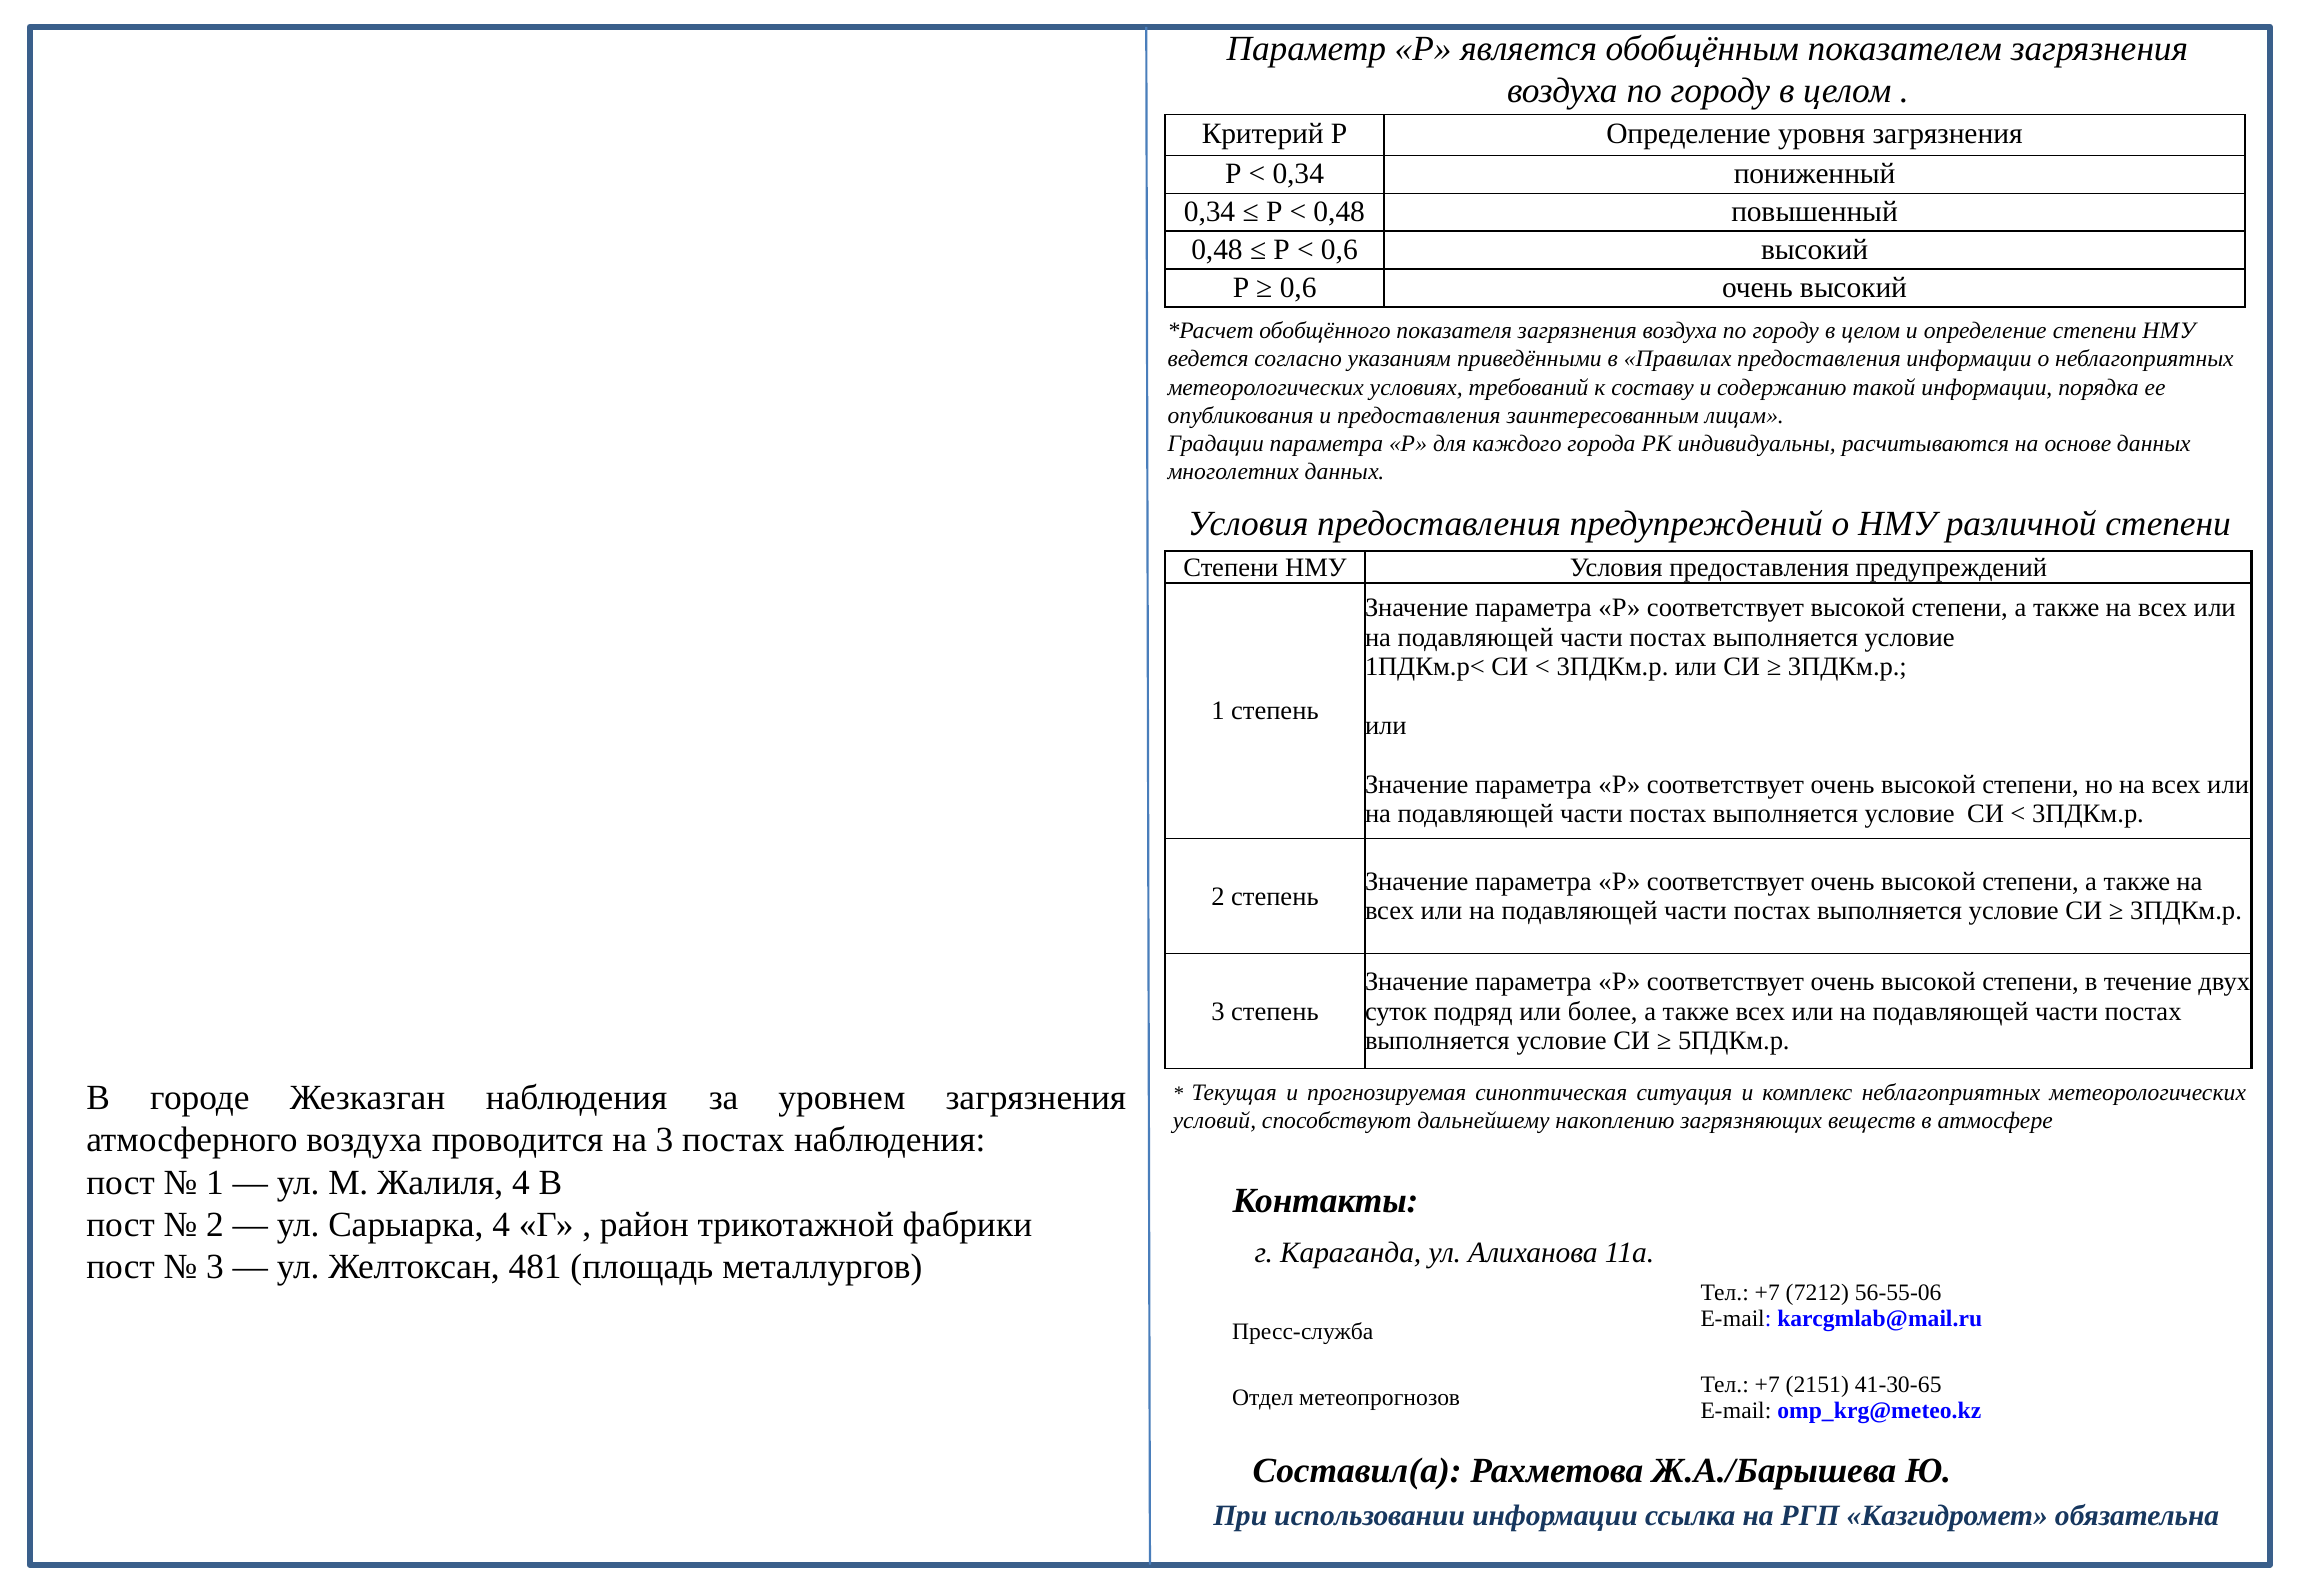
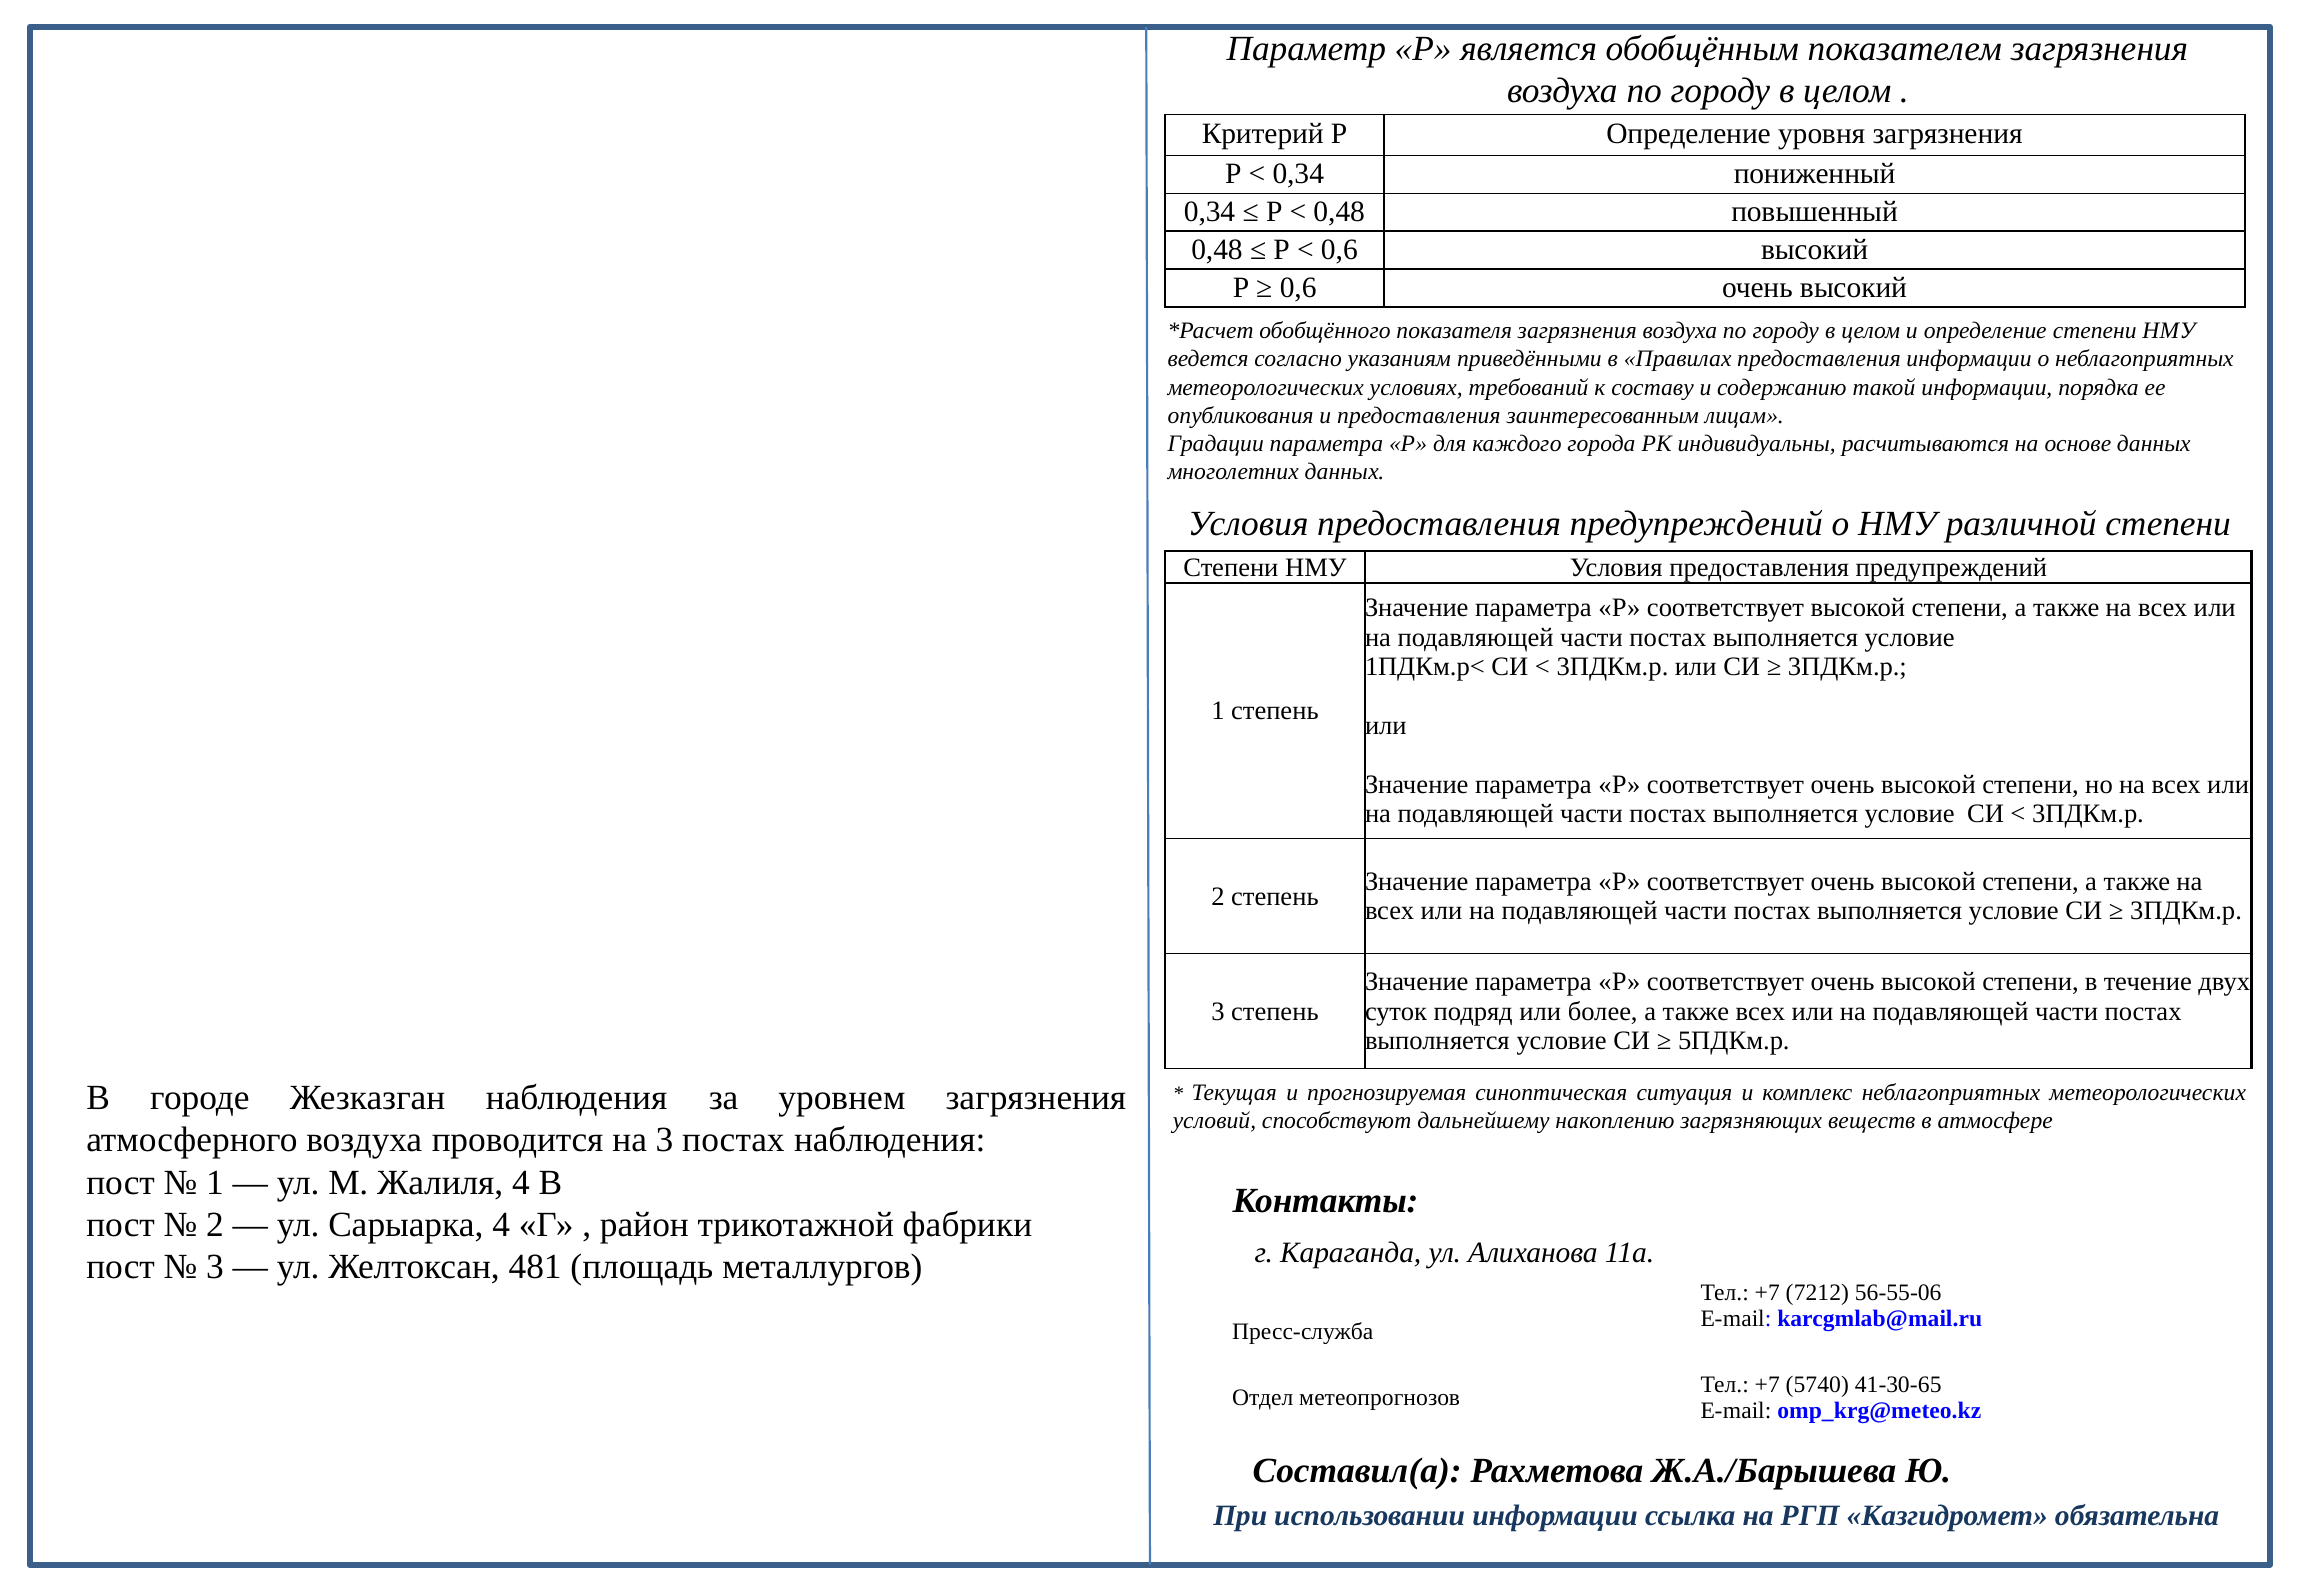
2151: 2151 -> 5740 (1817, 1385)
